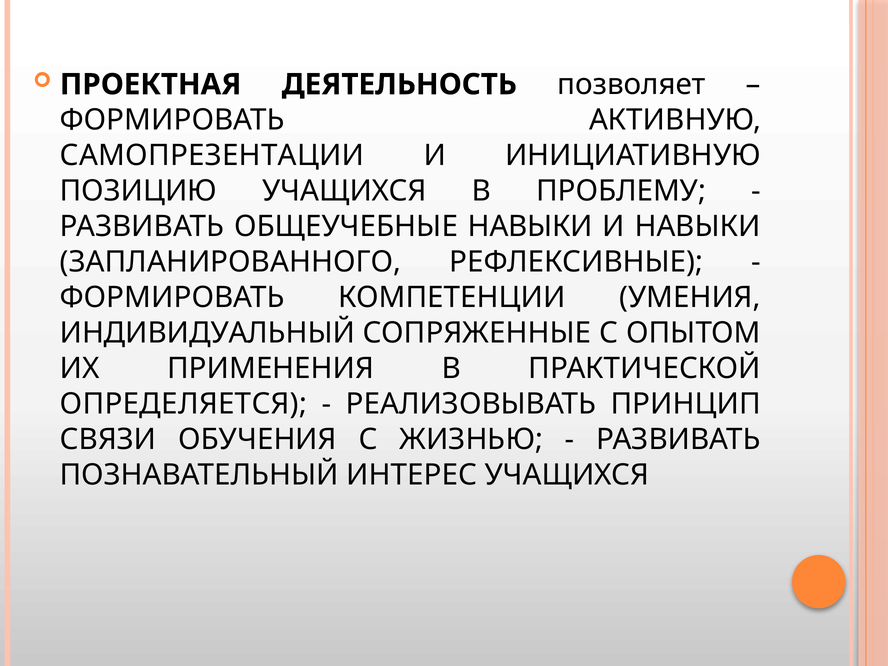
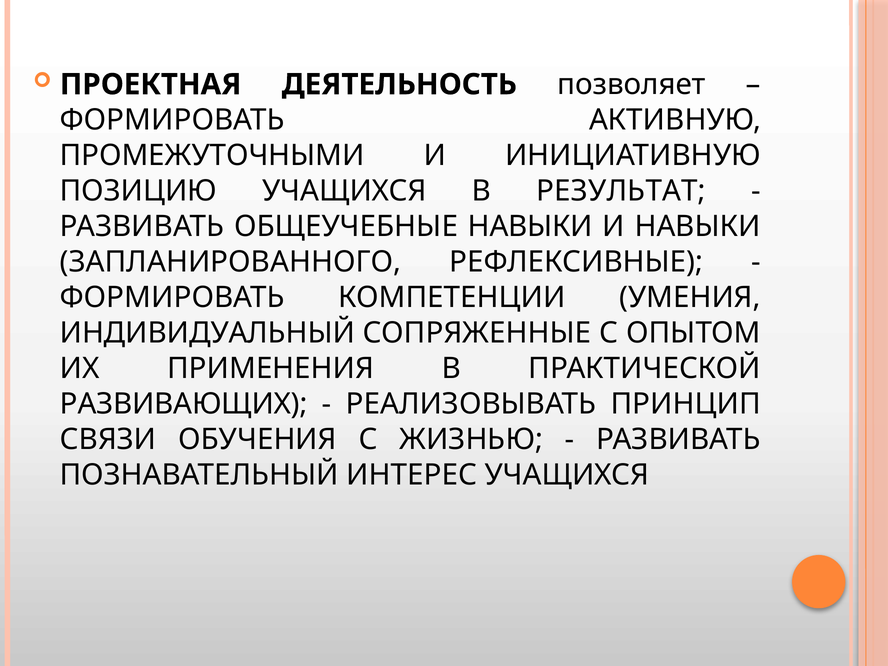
САМОПРЕЗЕНТАЦИИ: САМОПРЕЗЕНТАЦИИ -> ПРОМЕЖУТОЧНЫМИ (212, 156)
ПРОБЛЕМУ: ПРОБЛЕМУ -> РЕЗУЛЬТАТ (621, 191)
ОПРЕДЕЛЯЕТСЯ: ОПРЕДЕЛЯЕТСЯ -> РАЗВИВАЮЩИХ (184, 404)
